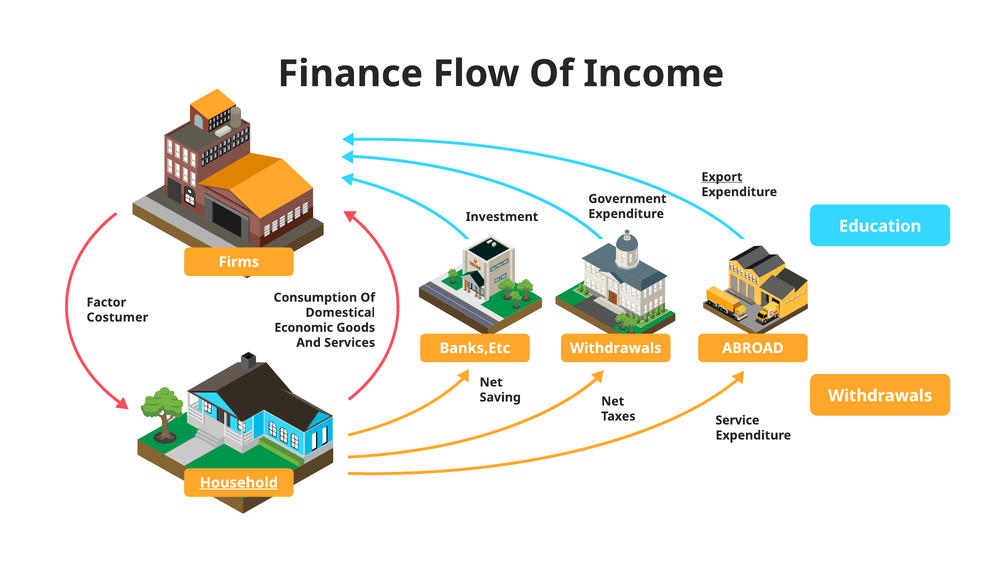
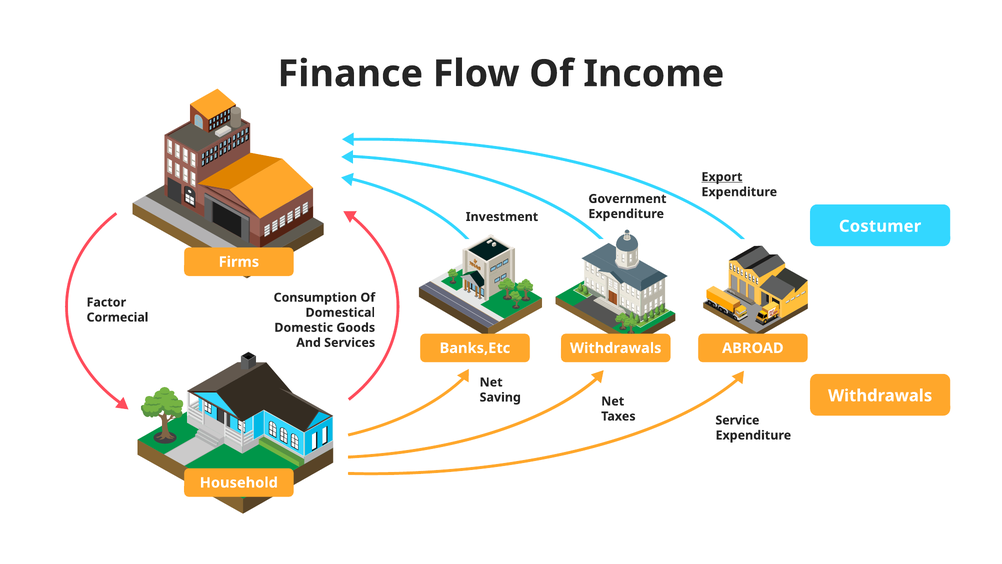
Education: Education -> Costumer (880, 226)
Costumer: Costumer -> Cormecial (117, 317)
Economic: Economic -> Domestic (304, 327)
Household underline: present -> none (239, 482)
